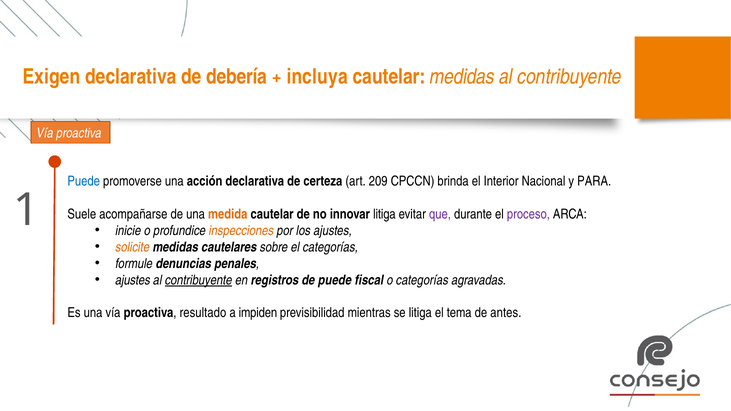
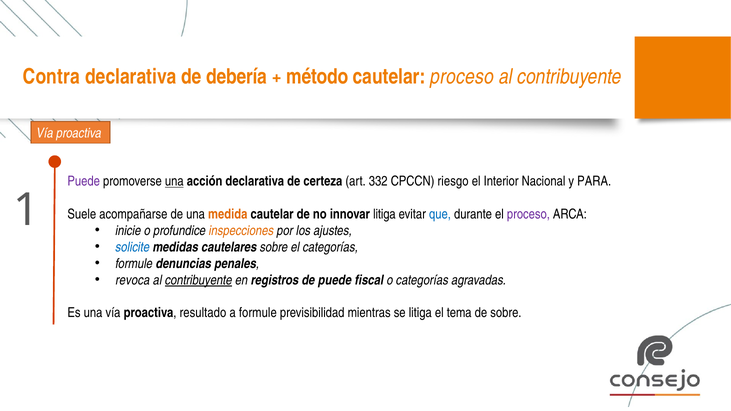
Exigen: Exigen -> Contra (51, 77)
incluya: incluya -> método (317, 77)
cautelar medidas: medidas -> proceso (462, 77)
Puede colour: blue -> purple (84, 181)
una underline: none -> present (174, 181)
209: 209 -> 332 (378, 181)
brinda: brinda -> riesgo (453, 181)
que colour: purple -> blue (440, 214)
solicite colour: orange -> blue (133, 247)
ajustes: ajustes -> revoca (133, 280)
a impiden: impiden -> formule (258, 313)
de antes: antes -> sobre (506, 313)
